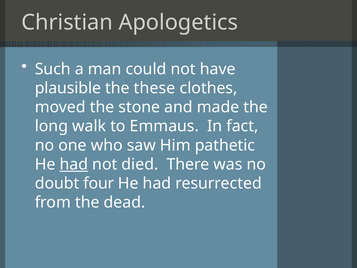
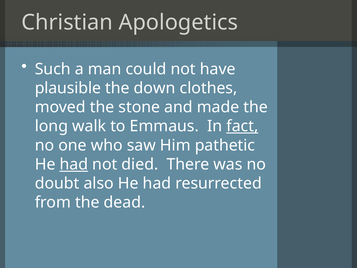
these: these -> down (155, 88)
fact underline: none -> present (242, 126)
four: four -> also (99, 183)
